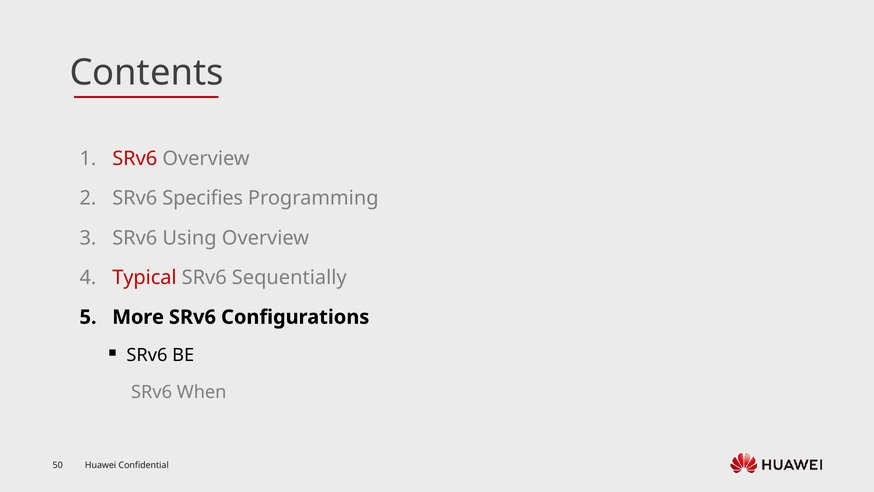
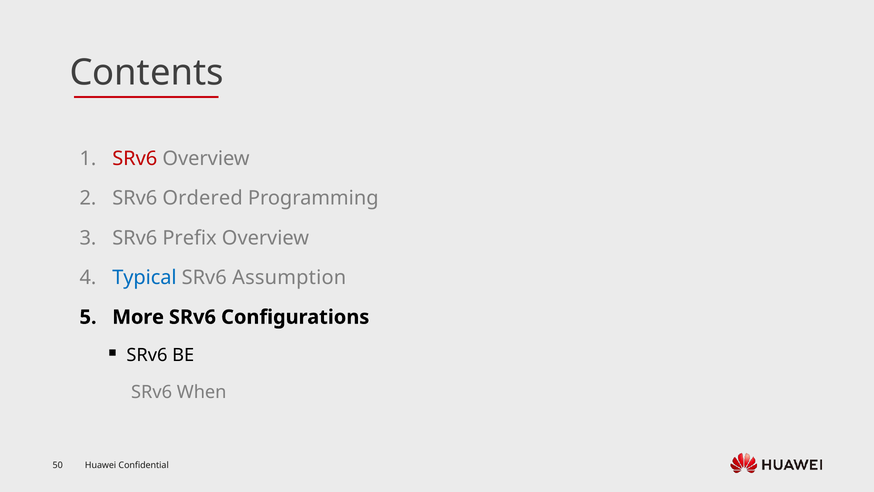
Specifies: Specifies -> Ordered (203, 198)
Using: Using -> Prefix (190, 238)
Typical colour: red -> blue (144, 277)
Sequentially: Sequentially -> Assumption (289, 277)
